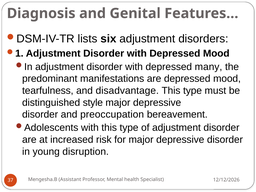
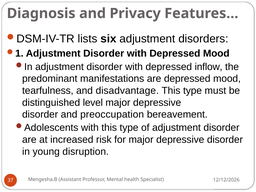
Genital: Genital -> Privacy (135, 13)
many: many -> inflow (209, 67)
style: style -> level (93, 103)
